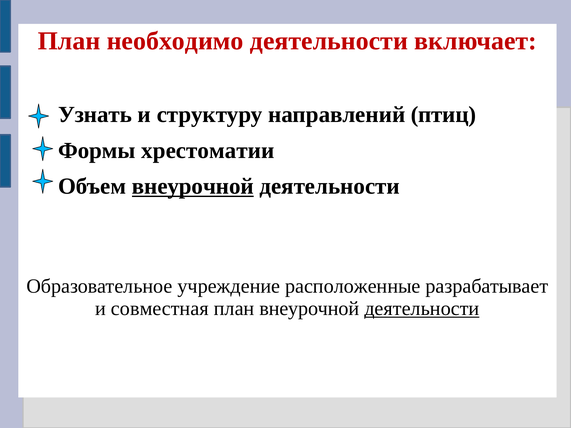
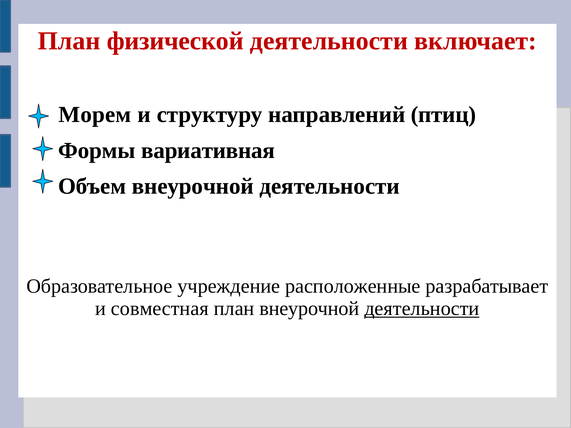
необходимо: необходимо -> физической (175, 41)
Узнать: Узнать -> Морем (95, 115)
хрестоматии: хрестоматии -> вариативная (208, 150)
внеурочной underline: present -> none (193, 186)
